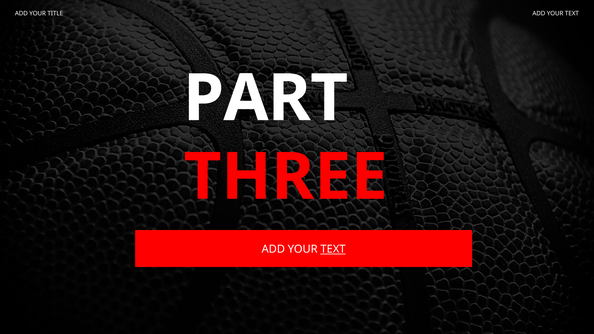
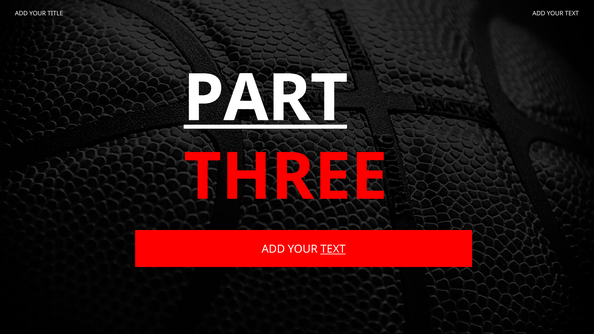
PART underline: none -> present (266, 98)
